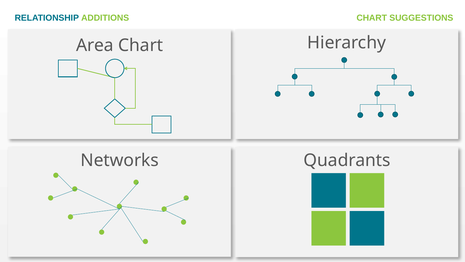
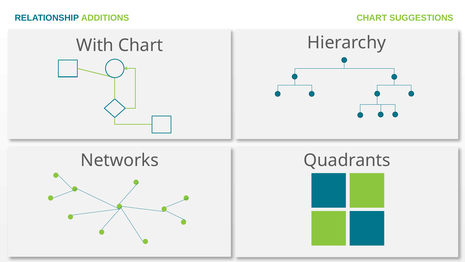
Area: Area -> With (95, 45)
